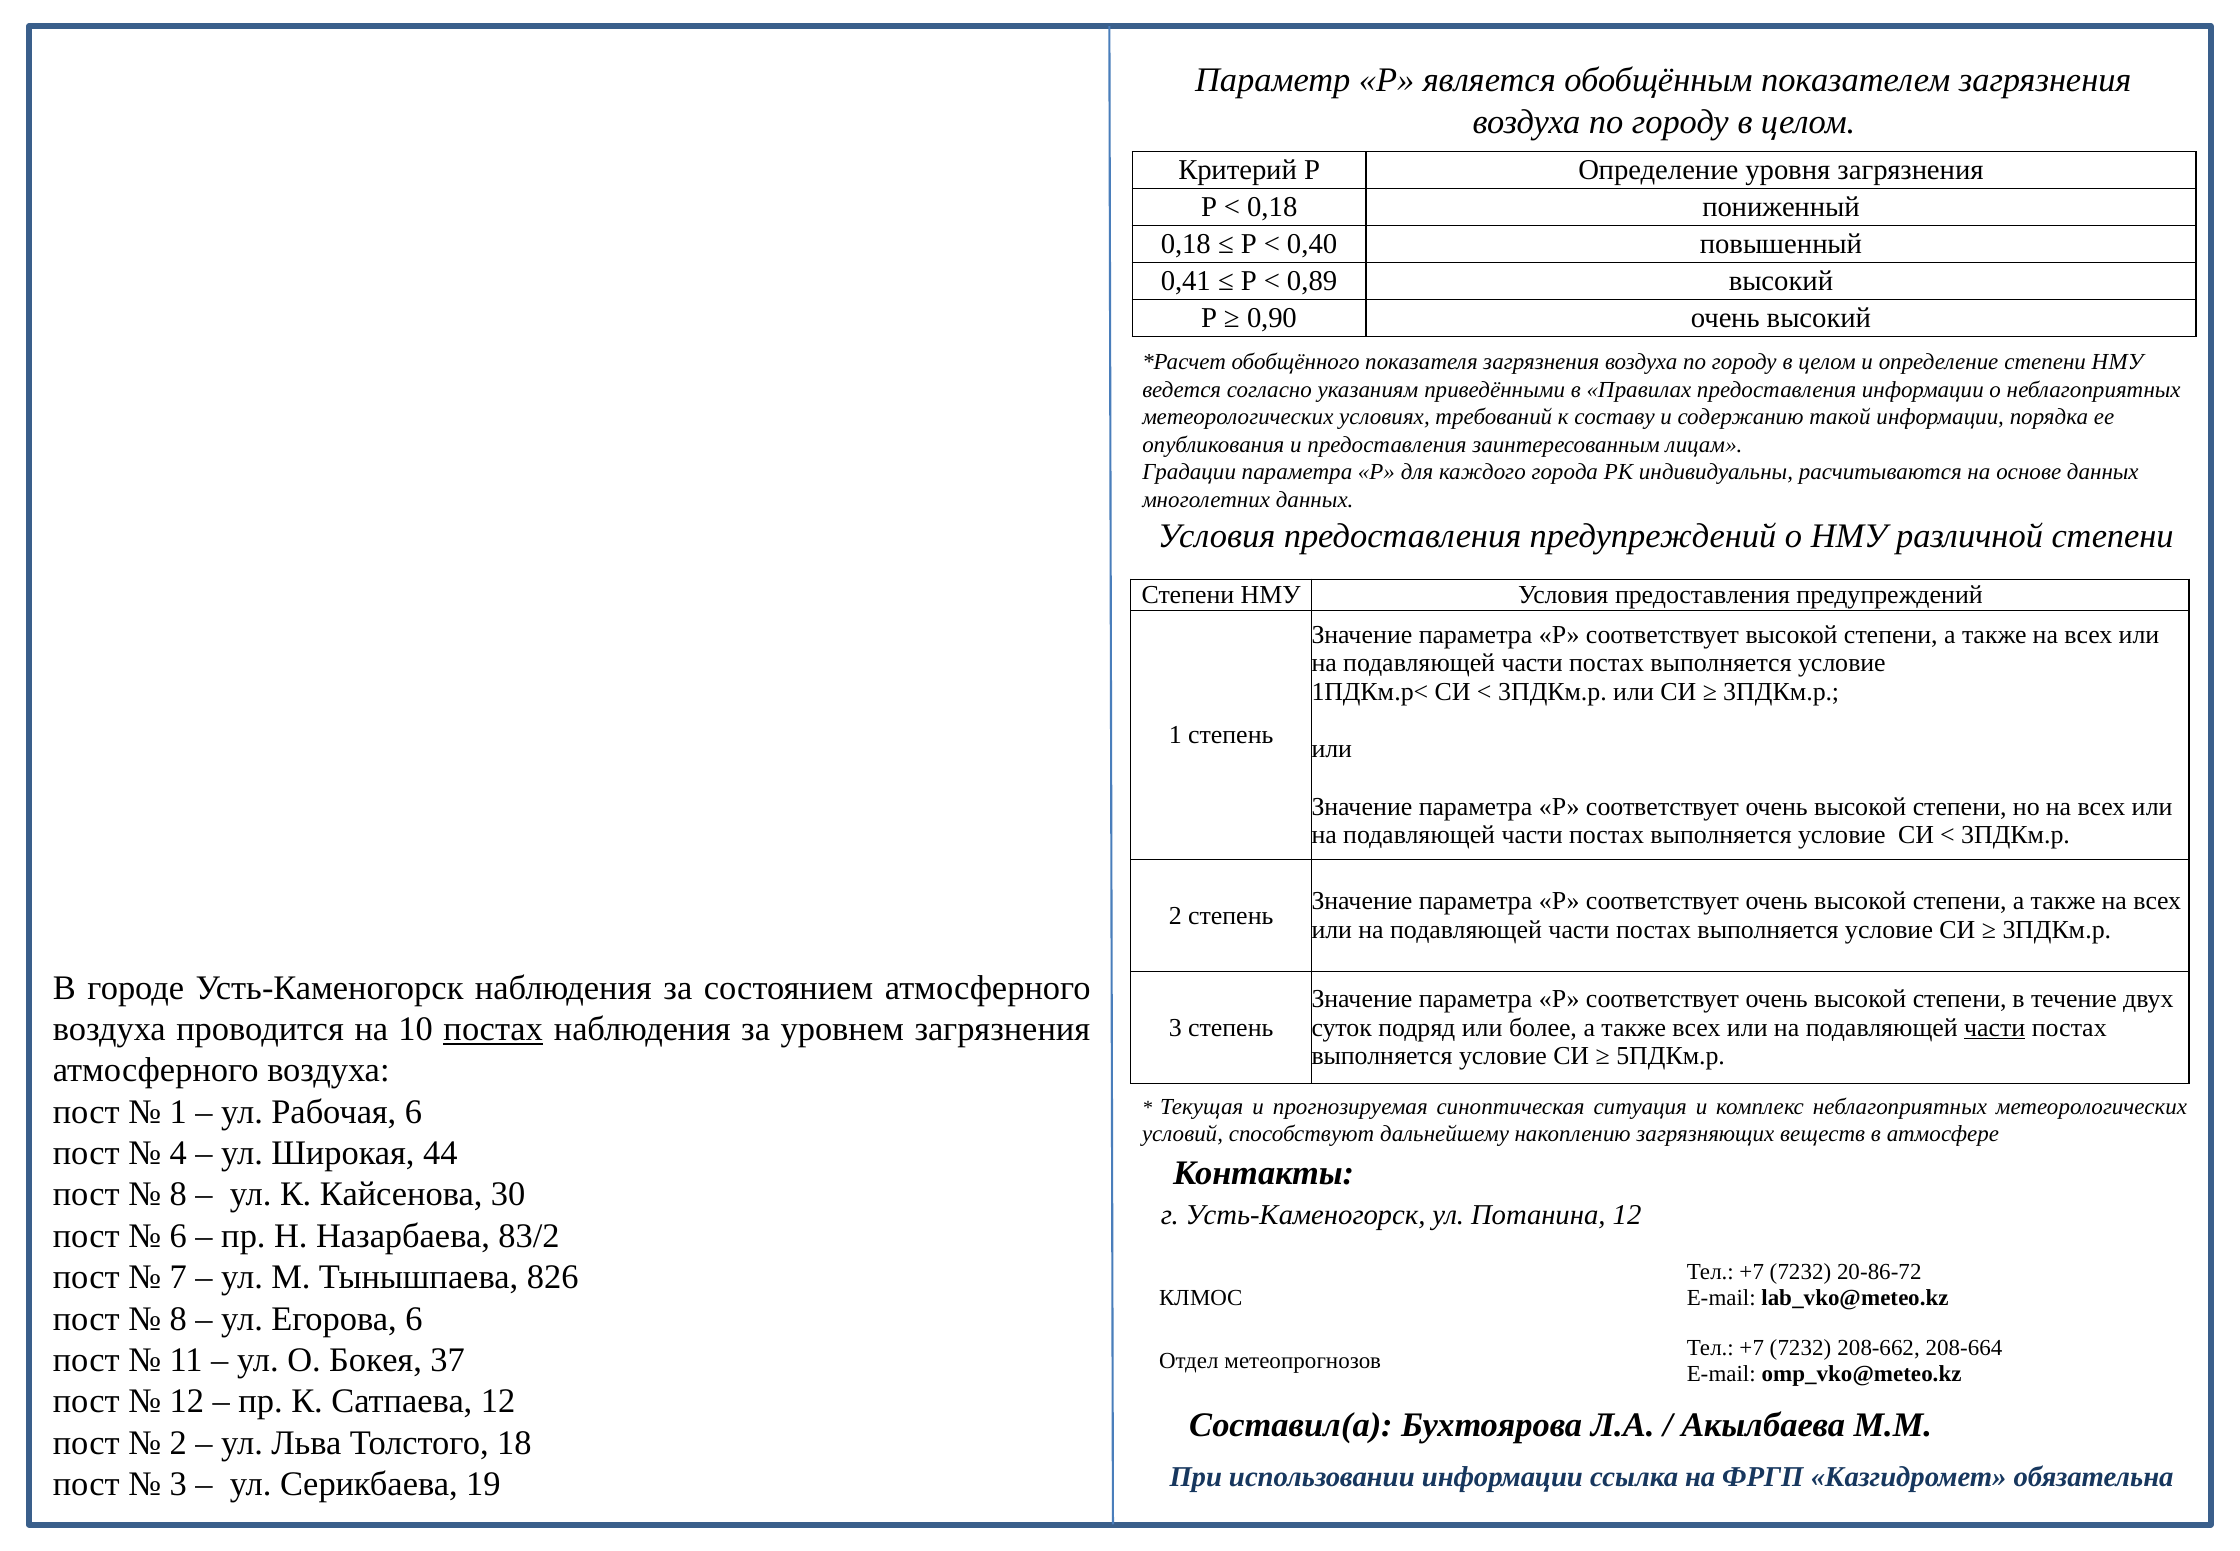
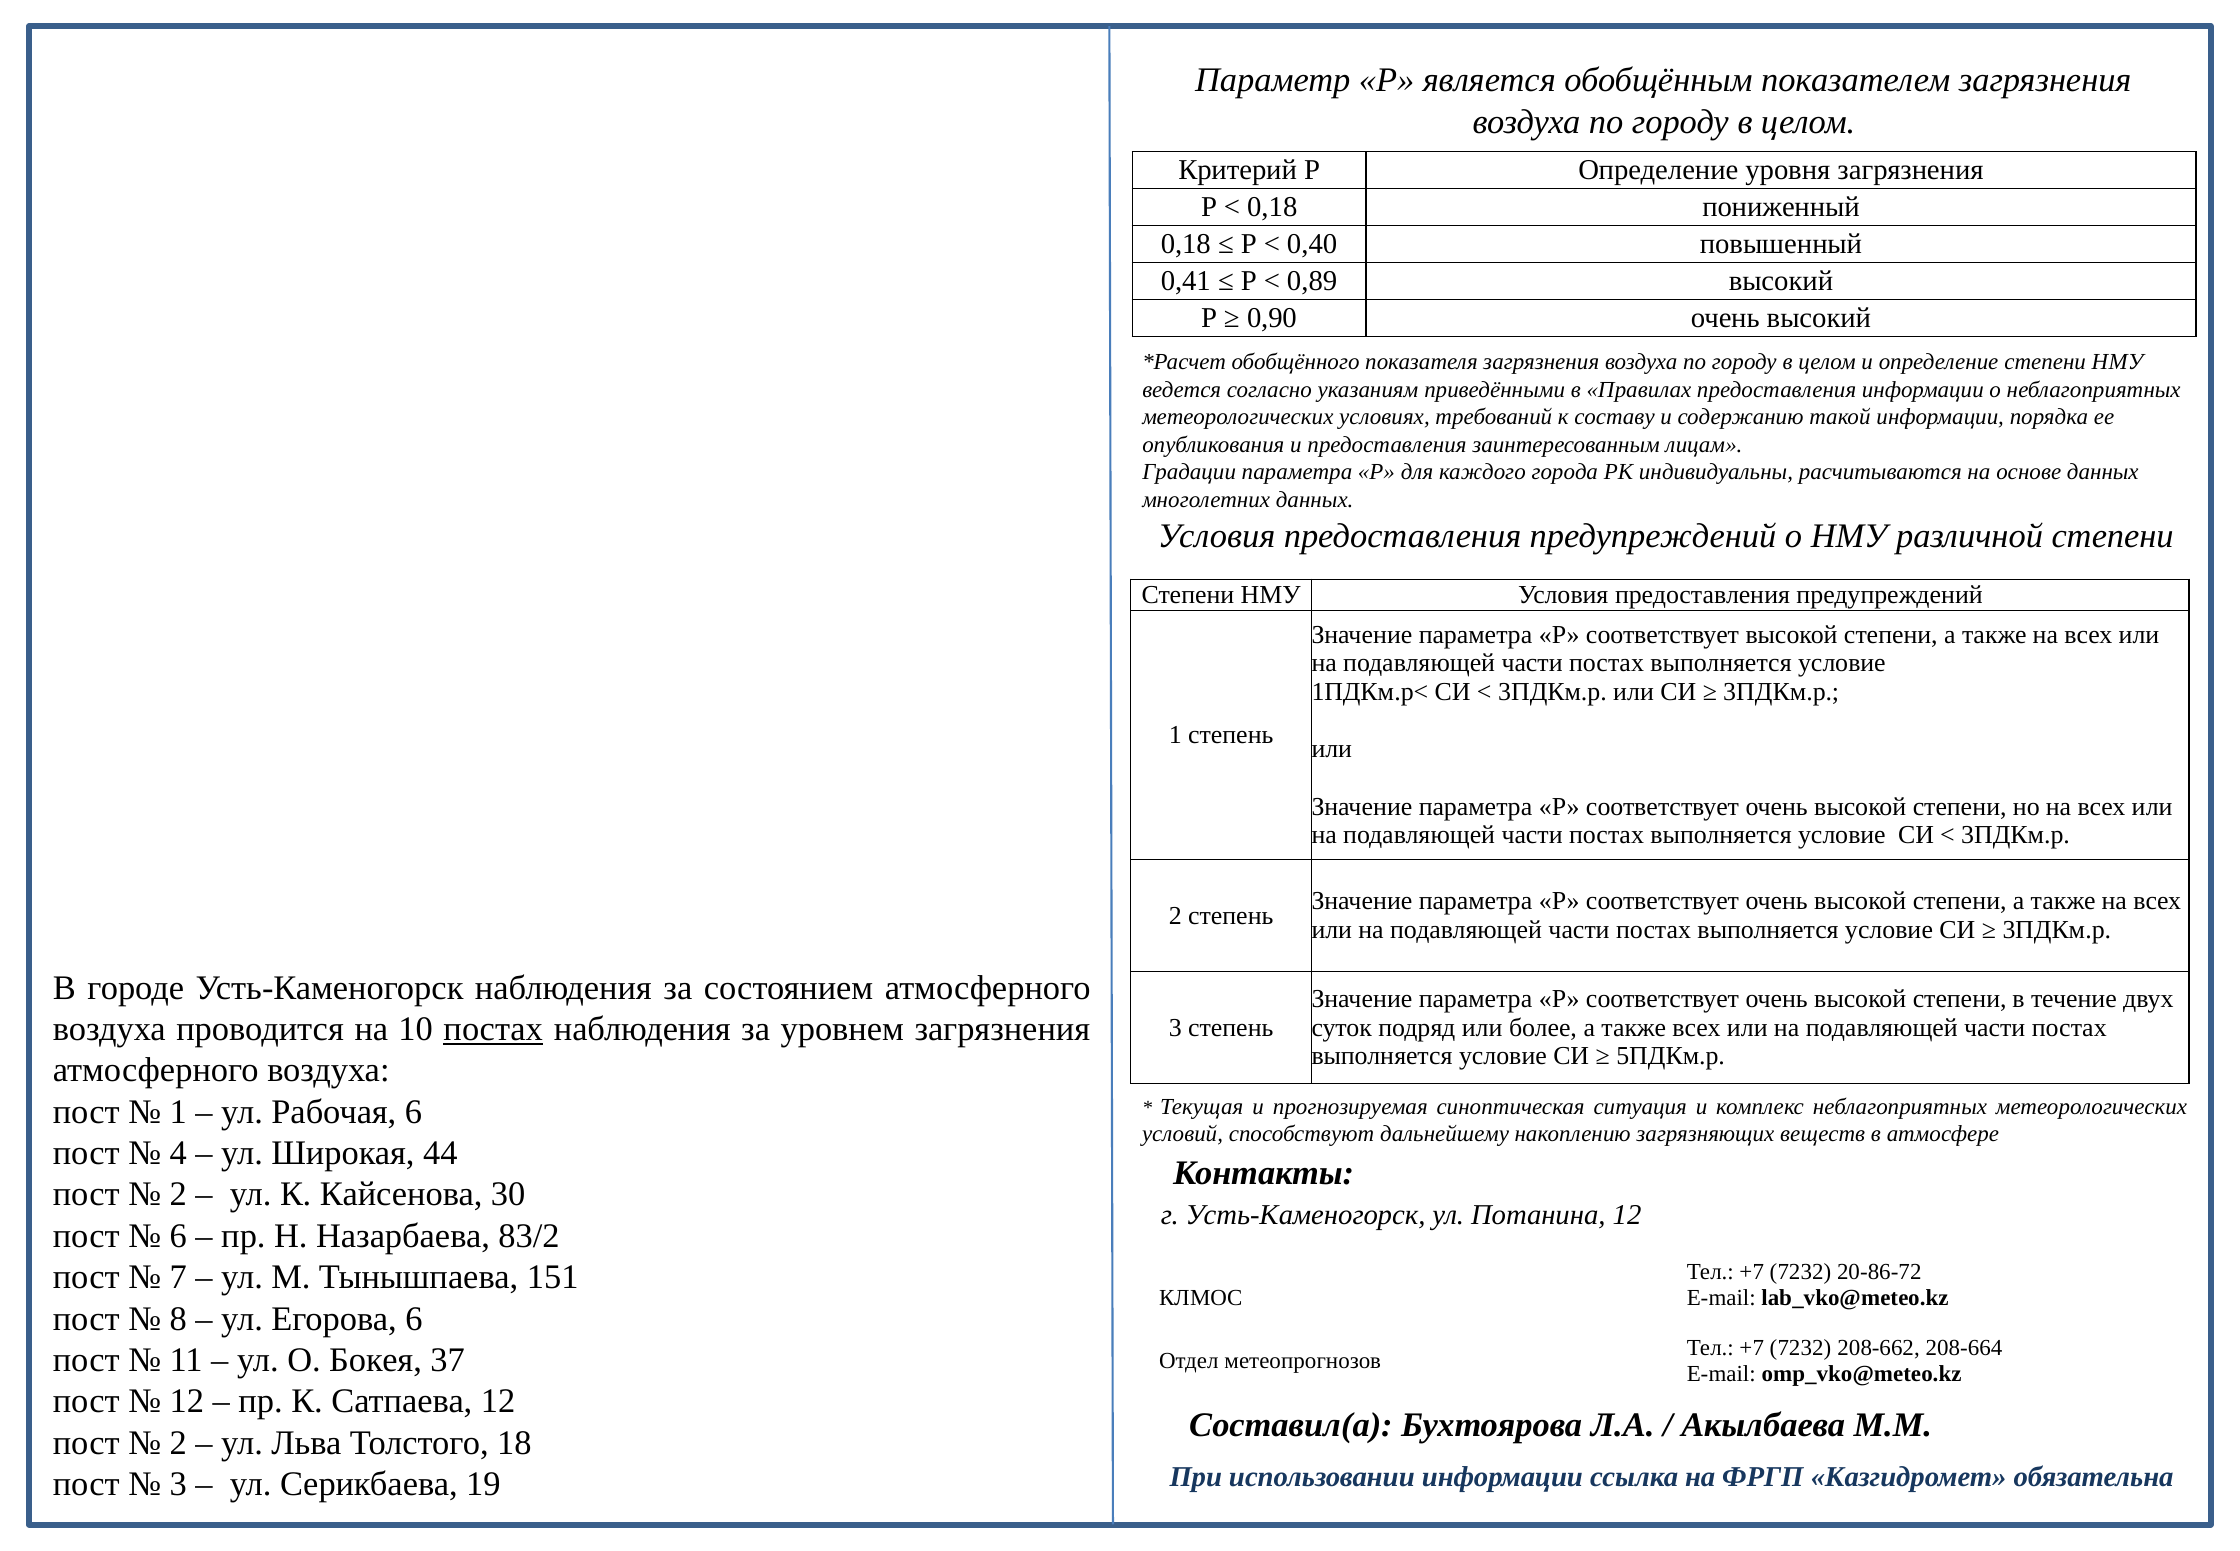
части underline: present -> none (1995, 1027)
8: 8 -> 2 (178, 1194)
826: 826 -> 151 (553, 1277)
